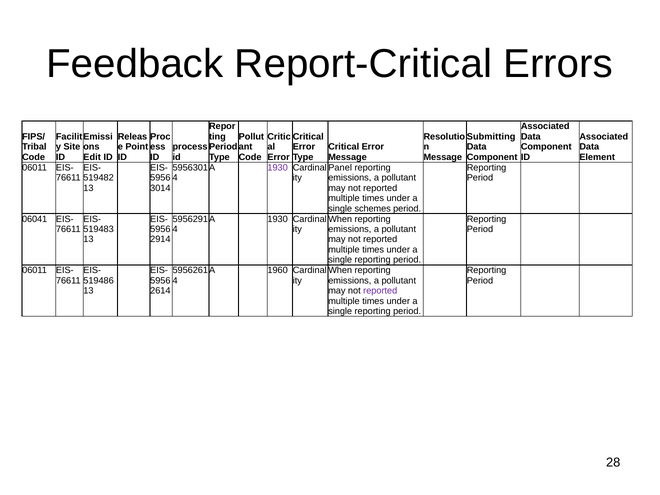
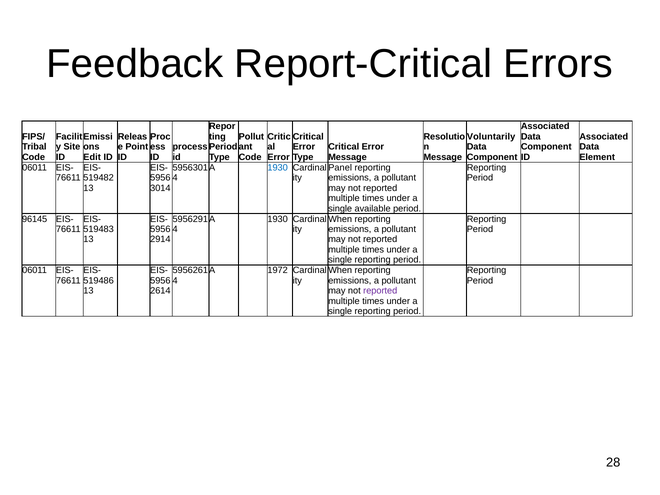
Submitting: Submitting -> Voluntarily (491, 137)
1930 colour: purple -> blue (278, 168)
schemes: schemes -> available (373, 209)
06041: 06041 -> 96145 (35, 219)
1960: 1960 -> 1972 (278, 270)
